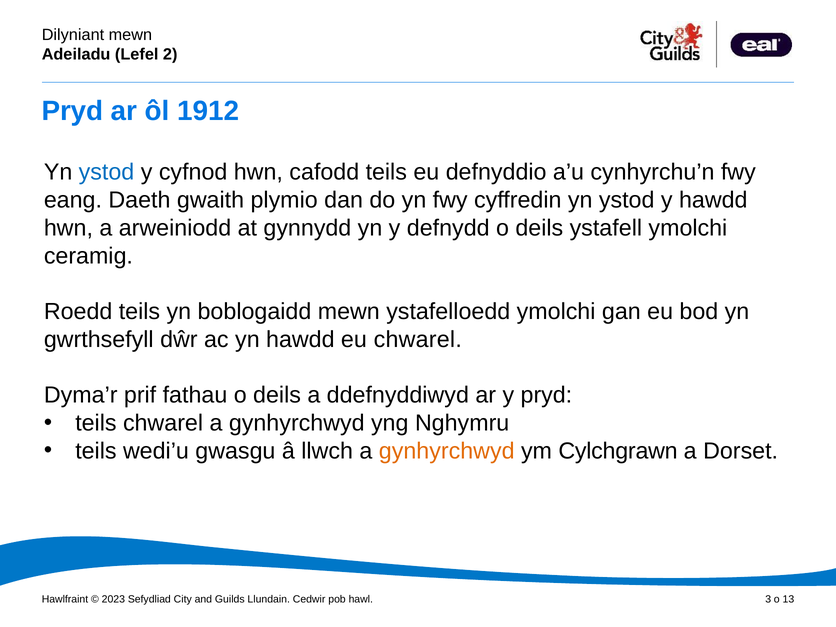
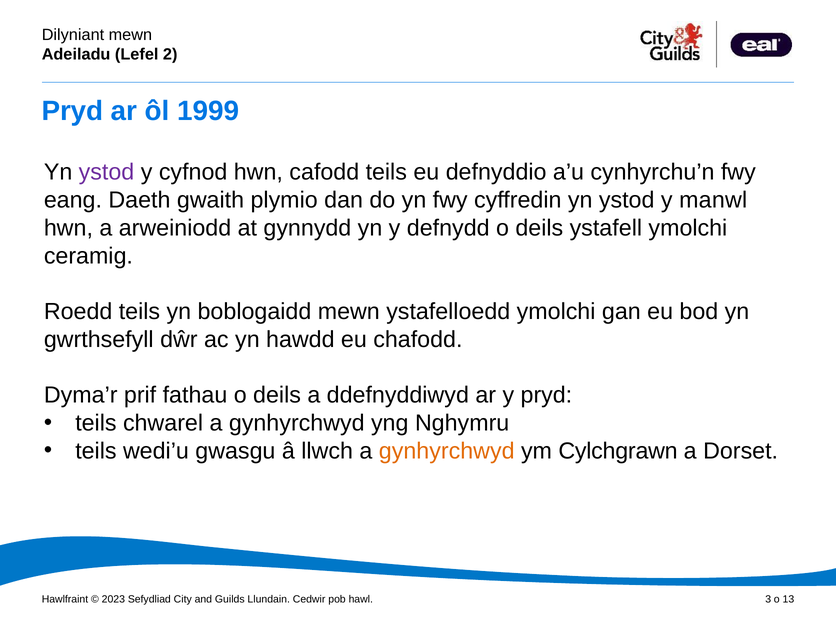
1912: 1912 -> 1999 (208, 111)
ystod colour: blue -> purple (106, 172)
y hawdd: hawdd -> manwl (713, 200)
eu chwarel: chwarel -> chafodd (418, 340)
